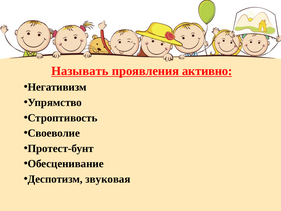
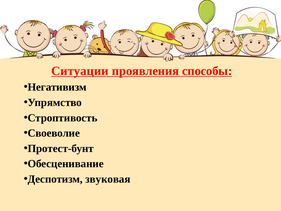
Называть: Называть -> Ситуации (80, 71)
активно: активно -> способы (207, 71)
